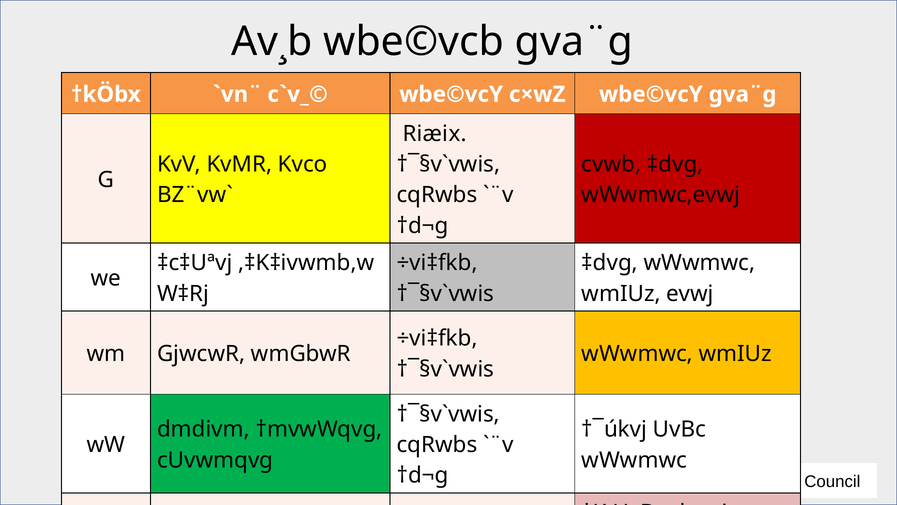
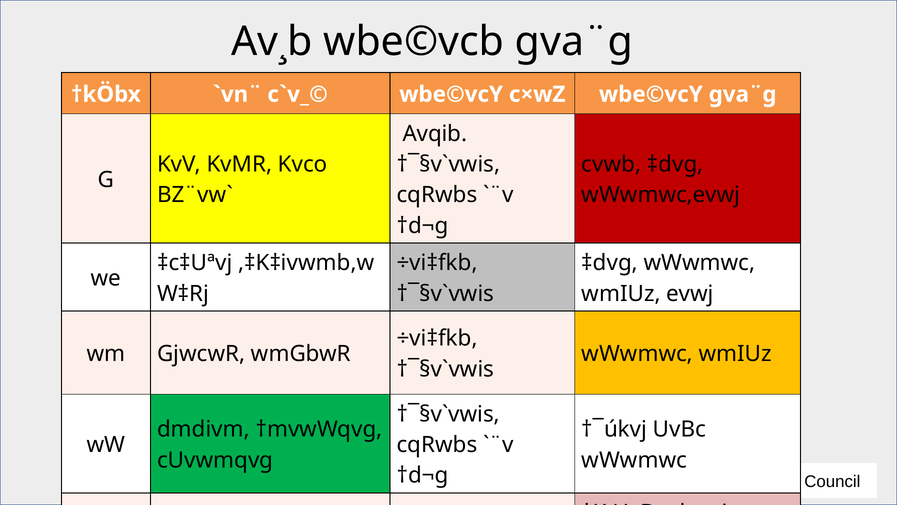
Riæix: Riæix -> Avqib (435, 134)
